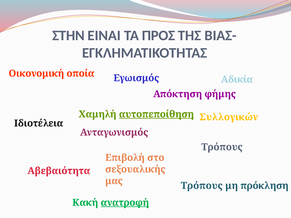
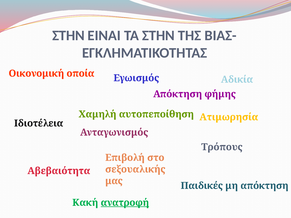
ΤΑ ΠΡΟΣ: ΠΡΟΣ -> ΣΤΗΝ (158, 36)
αυτοπεποίθηση underline: present -> none (156, 114)
Συλλογικών: Συλλογικών -> Ατιμωρησία (229, 117)
Τρόπους: Τρόπους -> Παιδικές (202, 186)
μη πρόκληση: πρόκληση -> απόκτηση (264, 186)
